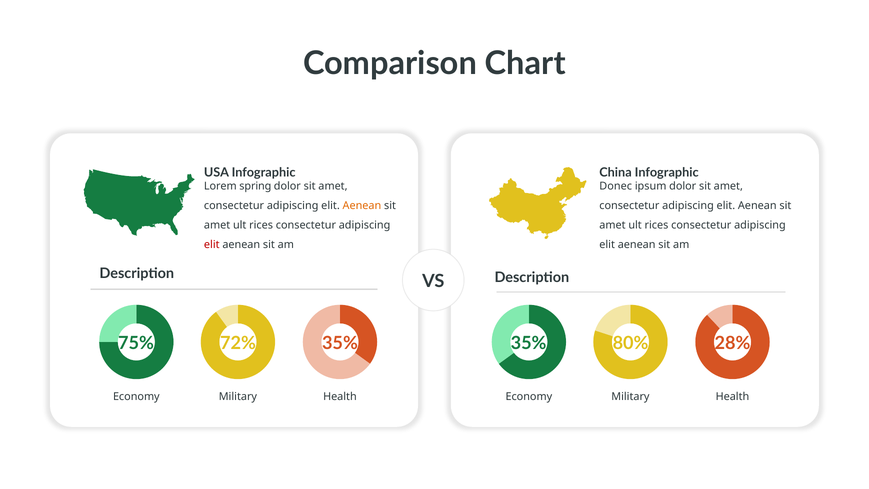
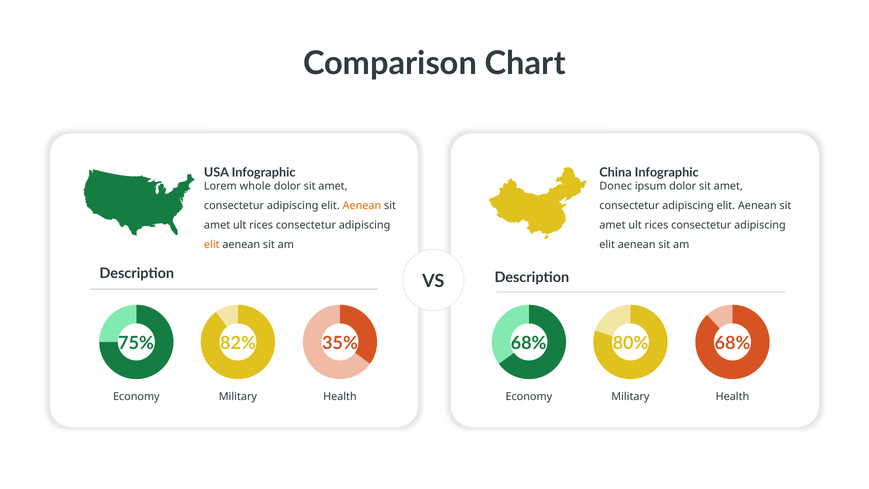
spring: spring -> whole (255, 186)
elit colour: red -> orange (212, 245)
72%: 72% -> 82% (238, 343)
35%: 35% -> 68% (529, 343)
28%: 28% -> 68% (732, 343)
